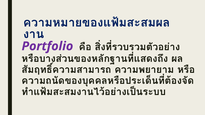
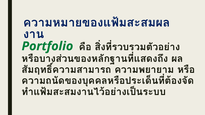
Portfolio colour: purple -> green (47, 46)
